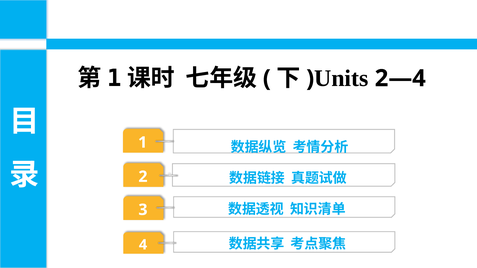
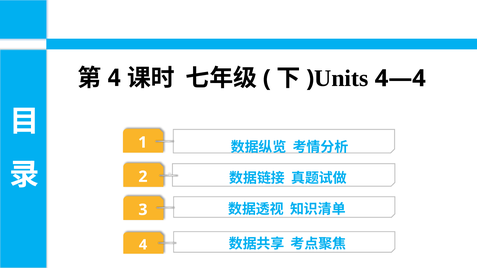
1: 1 -> 4 (114, 78)
2—4: 2—4 -> 4—4 (400, 78)
